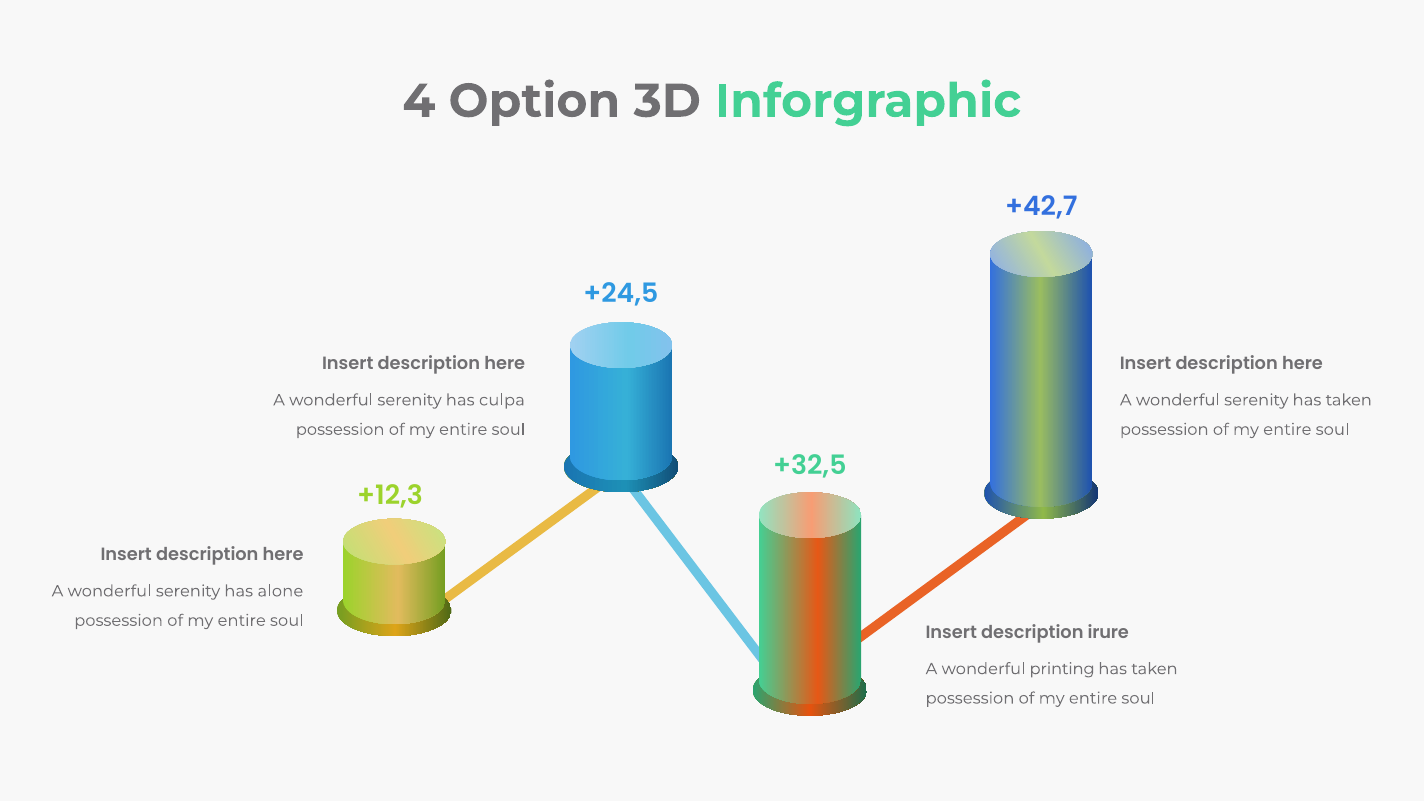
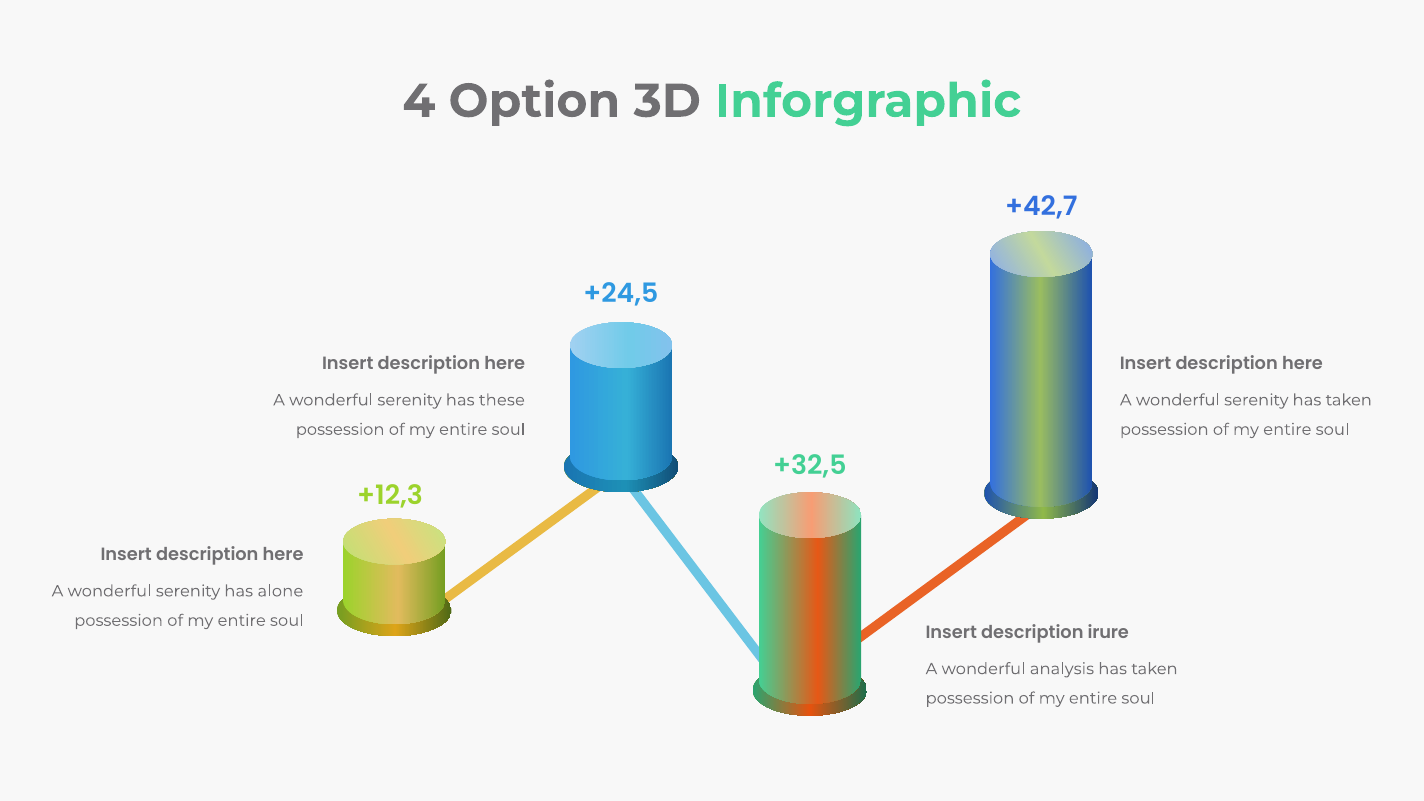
culpa: culpa -> these (502, 400)
printing: printing -> analysis (1062, 669)
